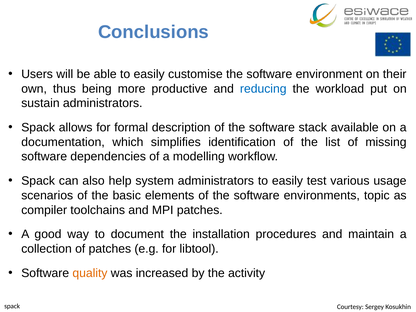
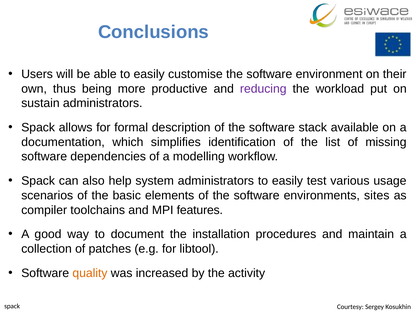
reducing colour: blue -> purple (263, 89)
topic: topic -> sites (377, 195)
MPI patches: patches -> features (200, 210)
